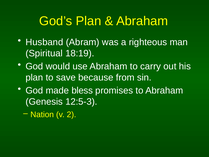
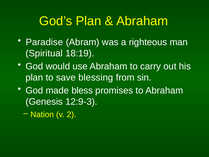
Husband: Husband -> Paradise (44, 42)
because: because -> blessing (96, 77)
12:5-3: 12:5-3 -> 12:9-3 (81, 102)
